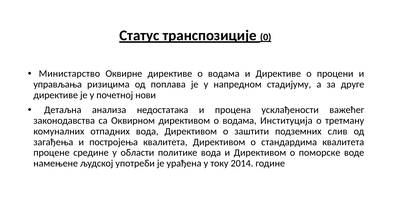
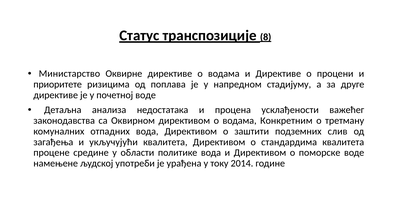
0: 0 -> 8 (266, 37)
управљања: управљања -> приоритете (58, 84)
почетној нови: нови -> воде (146, 95)
Институција: Институција -> Конкретним (286, 121)
постројења: постројења -> укључујући (114, 142)
